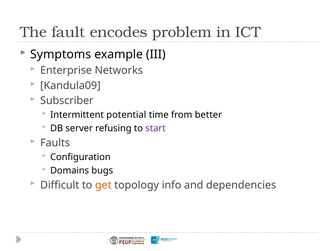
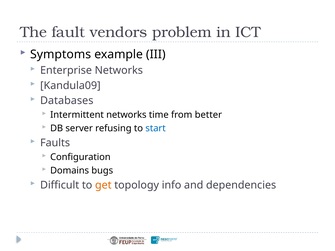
encodes: encodes -> vendors (119, 32)
Subscriber: Subscriber -> Databases (67, 101)
Intermittent potential: potential -> networks (126, 115)
start colour: purple -> blue (156, 129)
